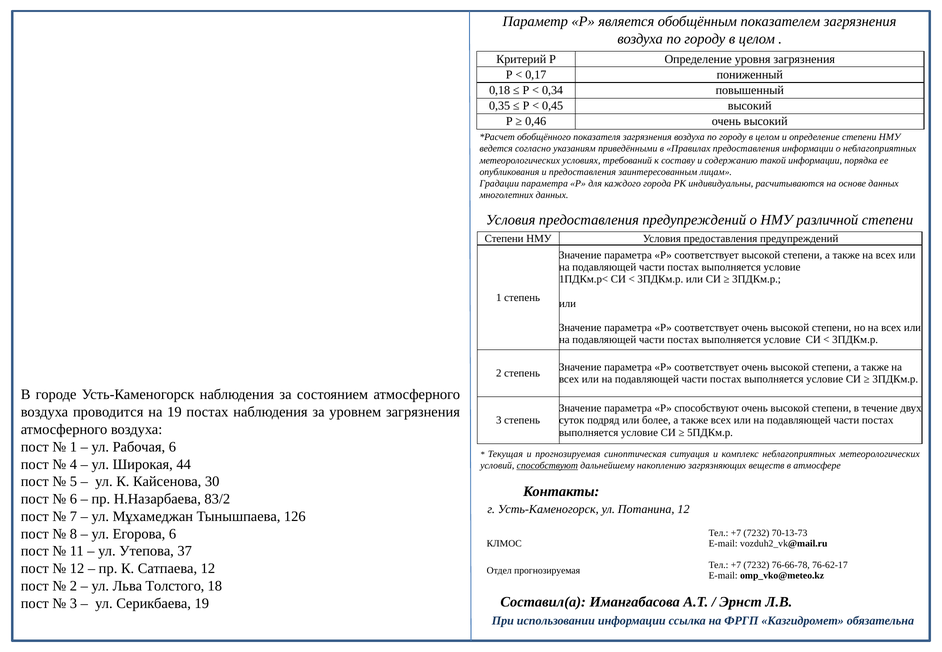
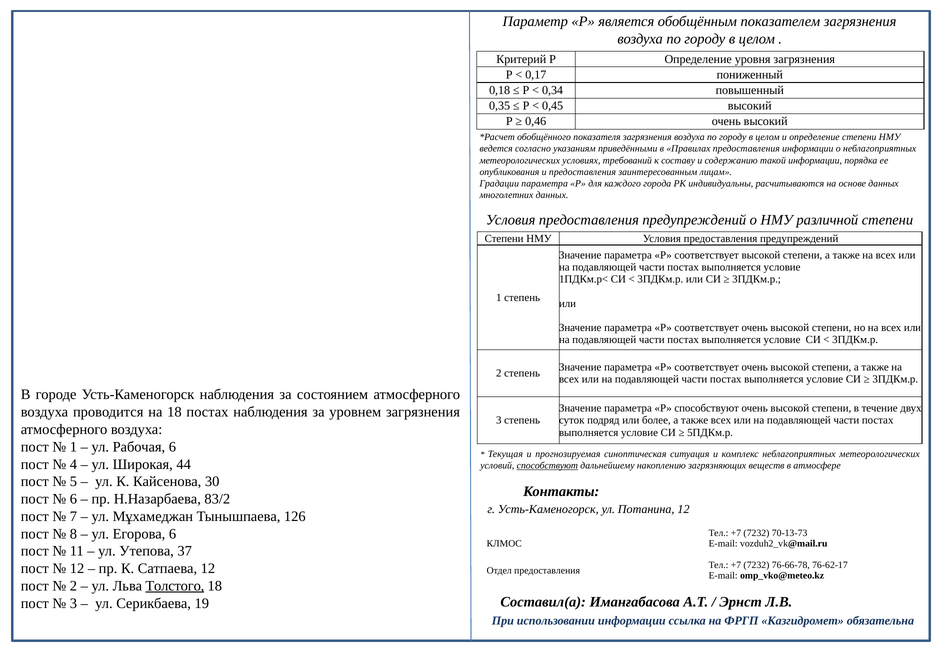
на 19: 19 -> 18 (174, 412)
Отдел прогнозируемая: прогнозируемая -> предоставления (547, 570)
Толстого underline: none -> present (175, 586)
